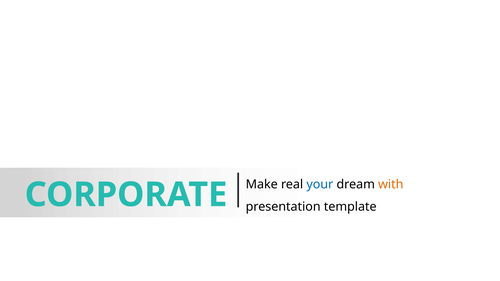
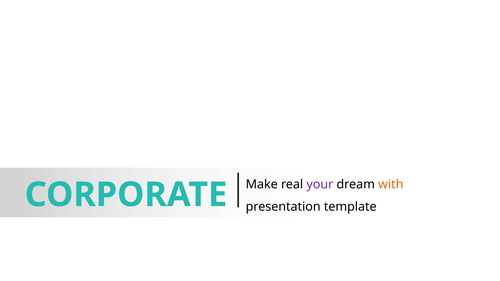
your colour: blue -> purple (320, 185)
